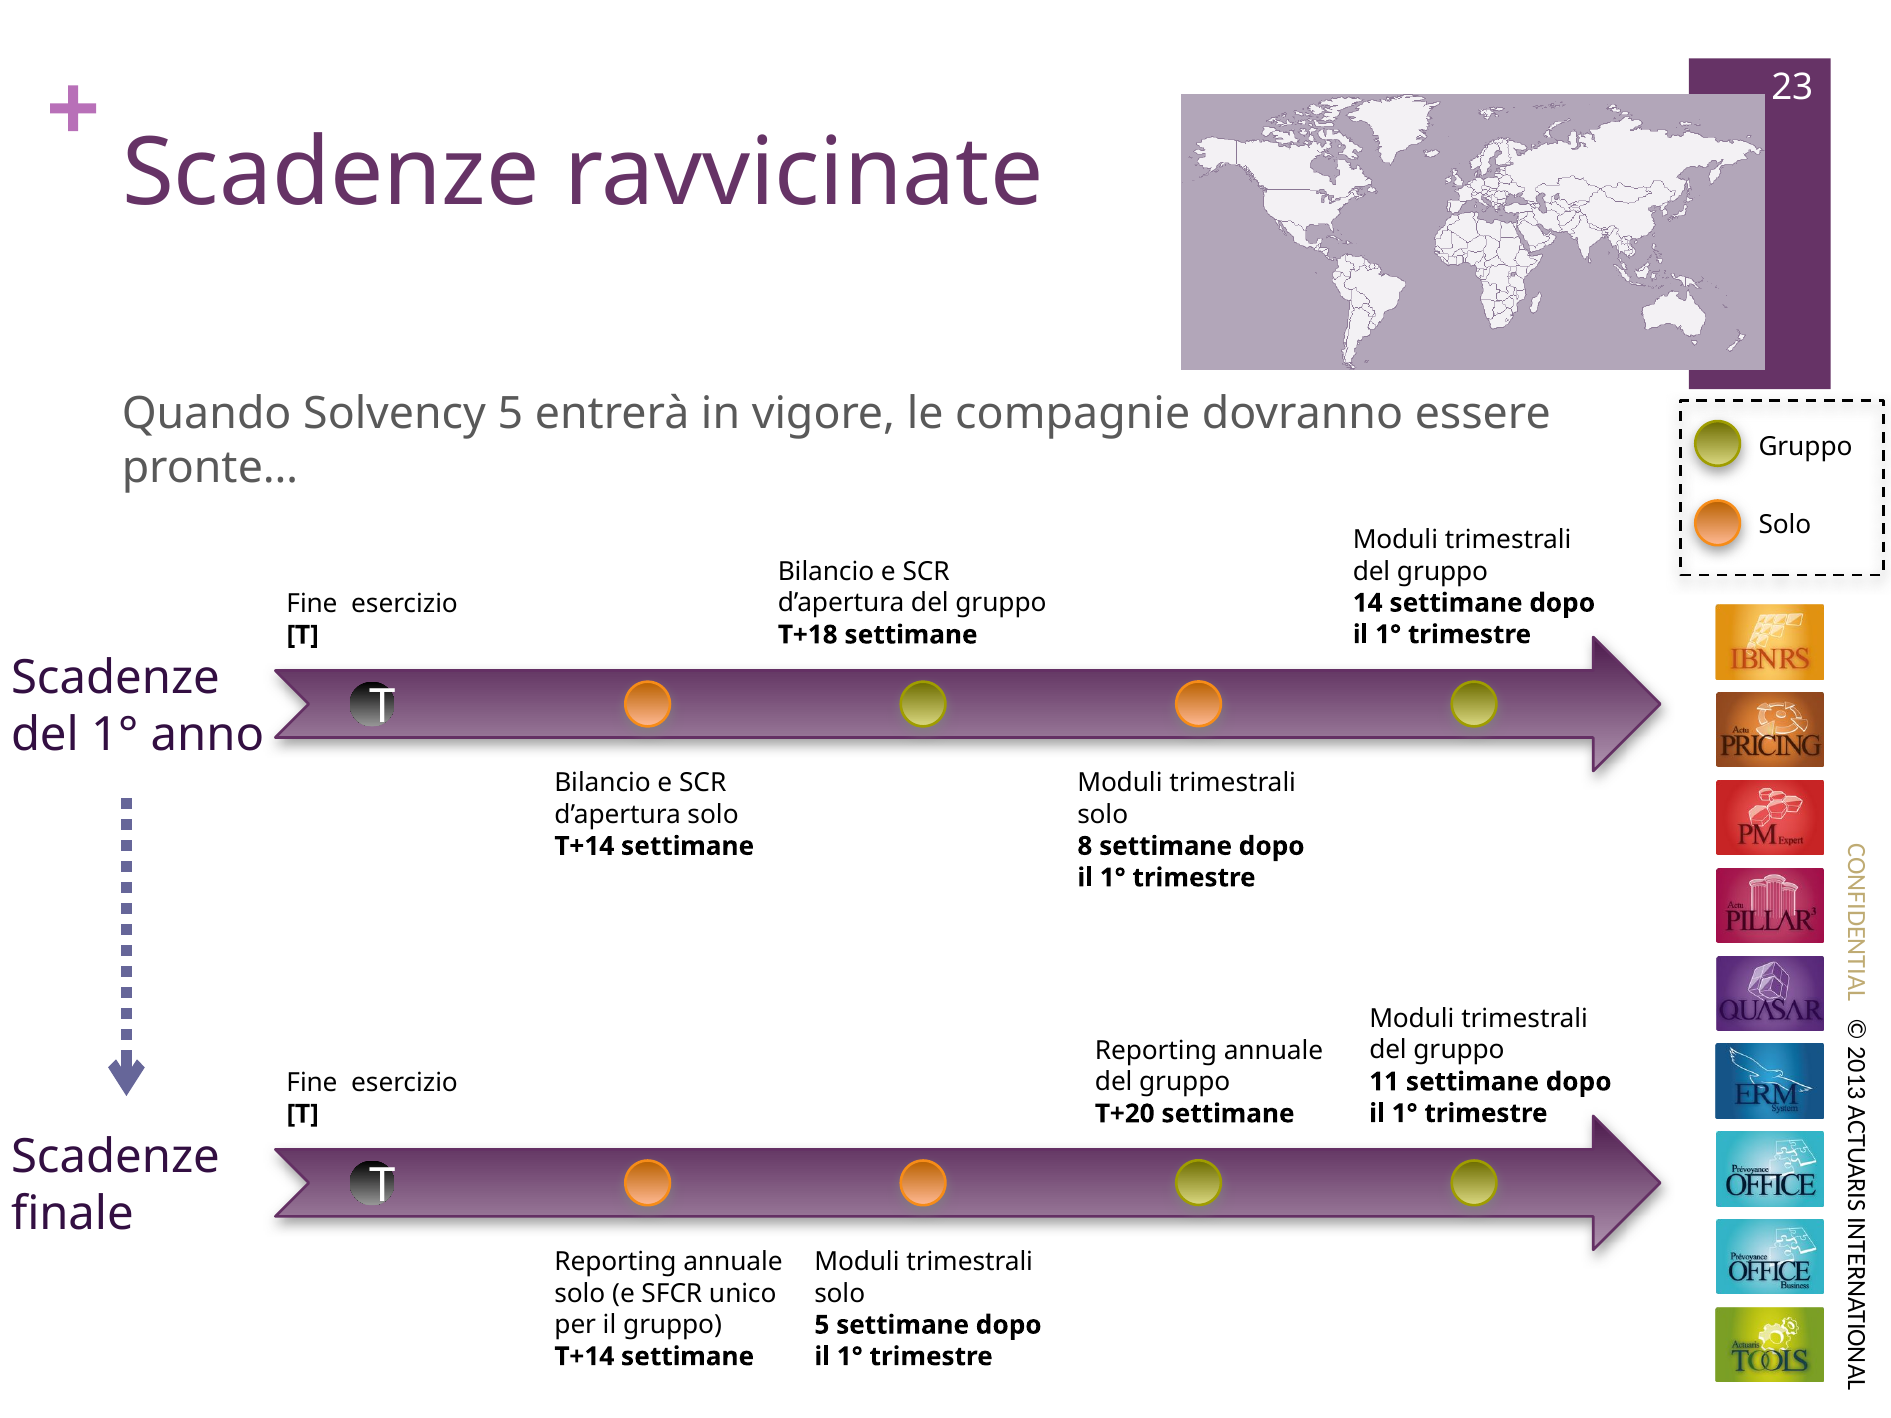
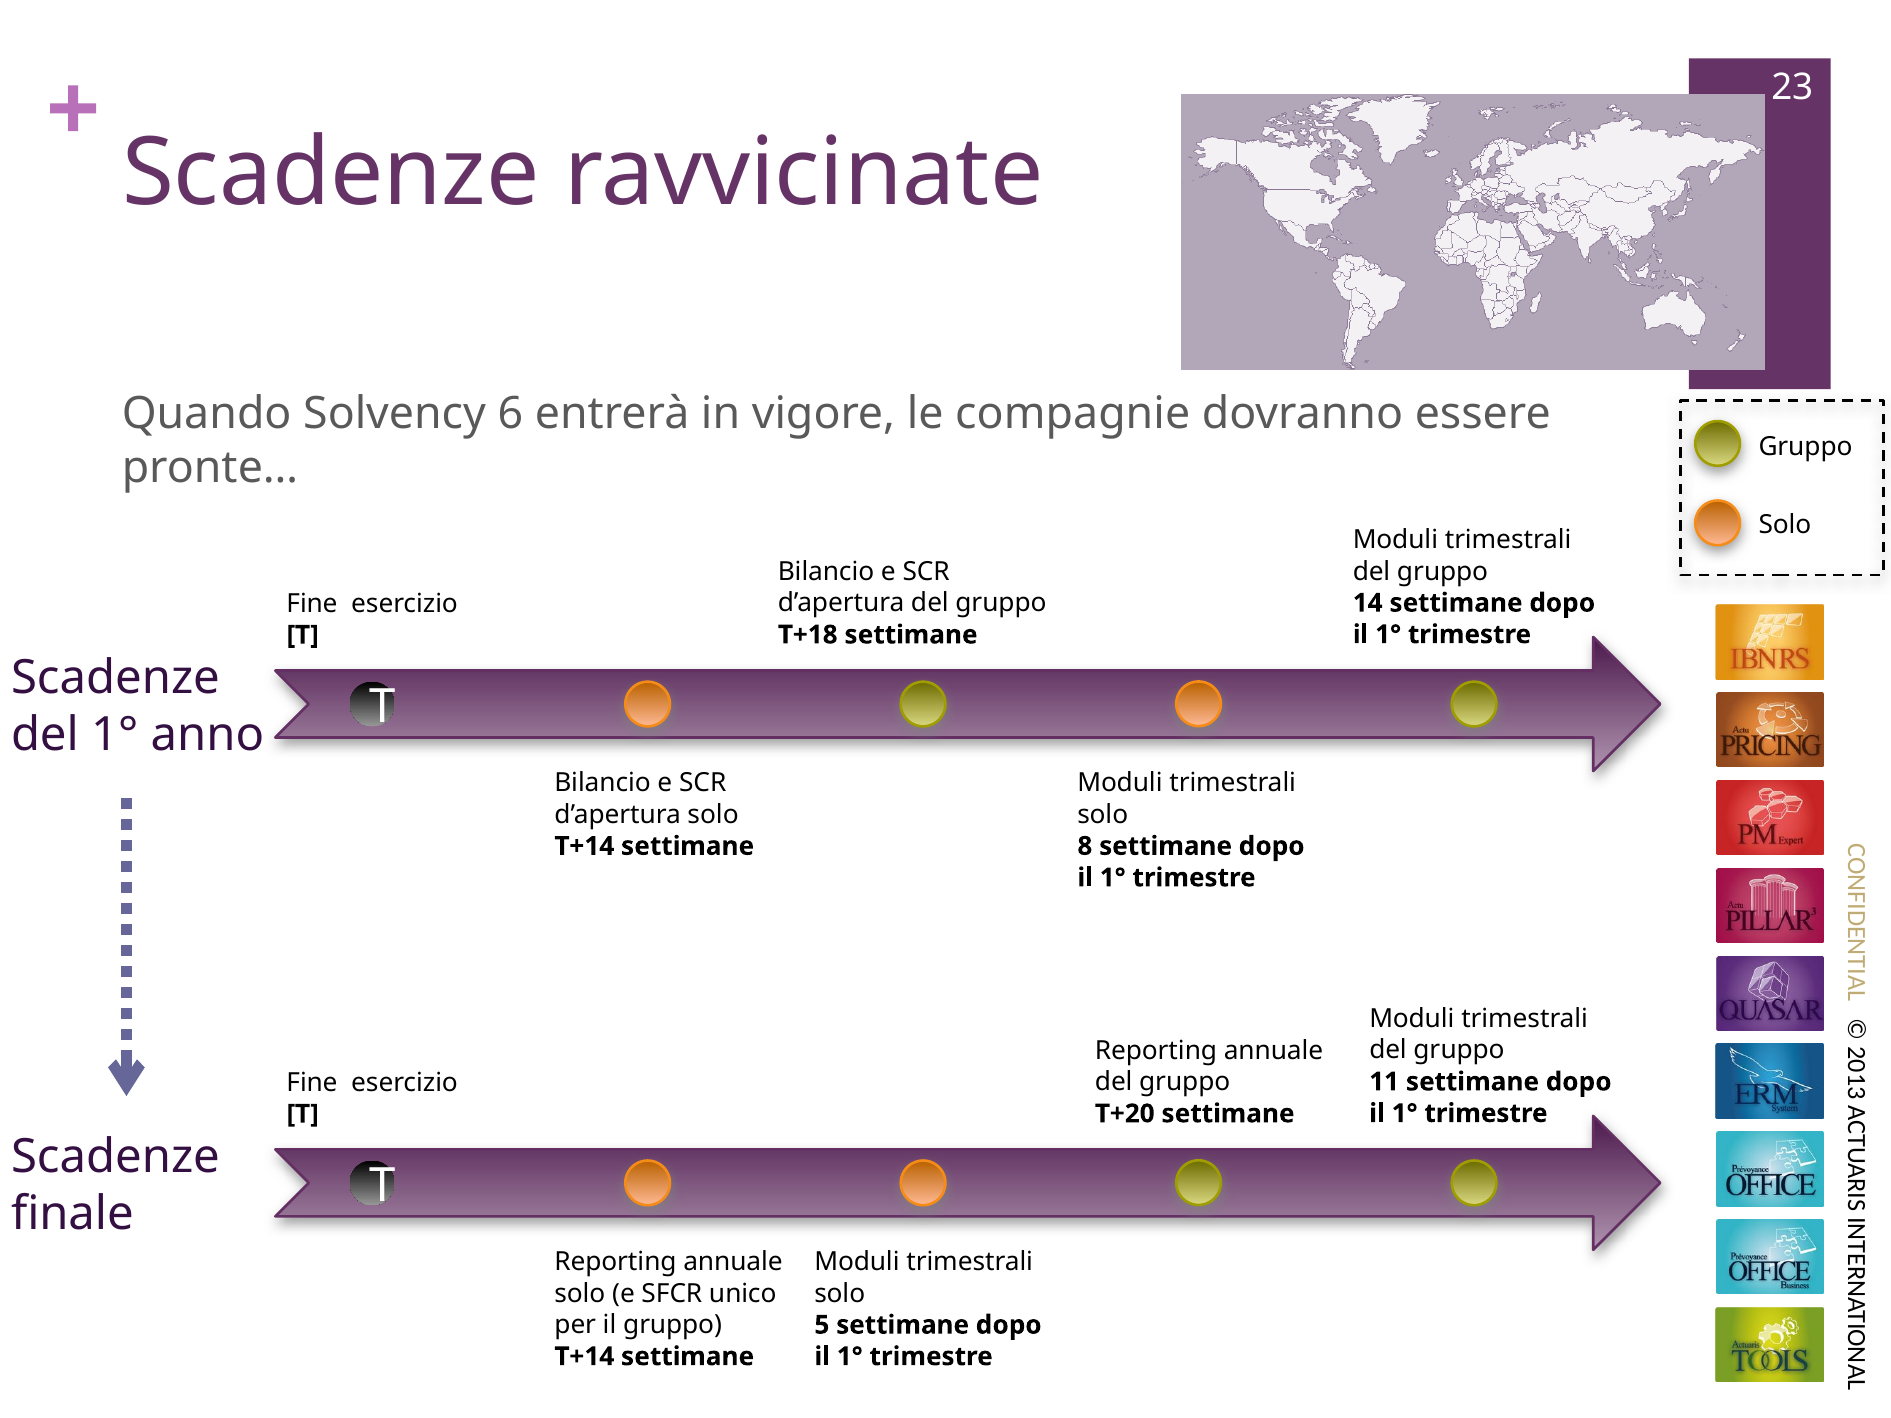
Solvency 5: 5 -> 6 (511, 414)
